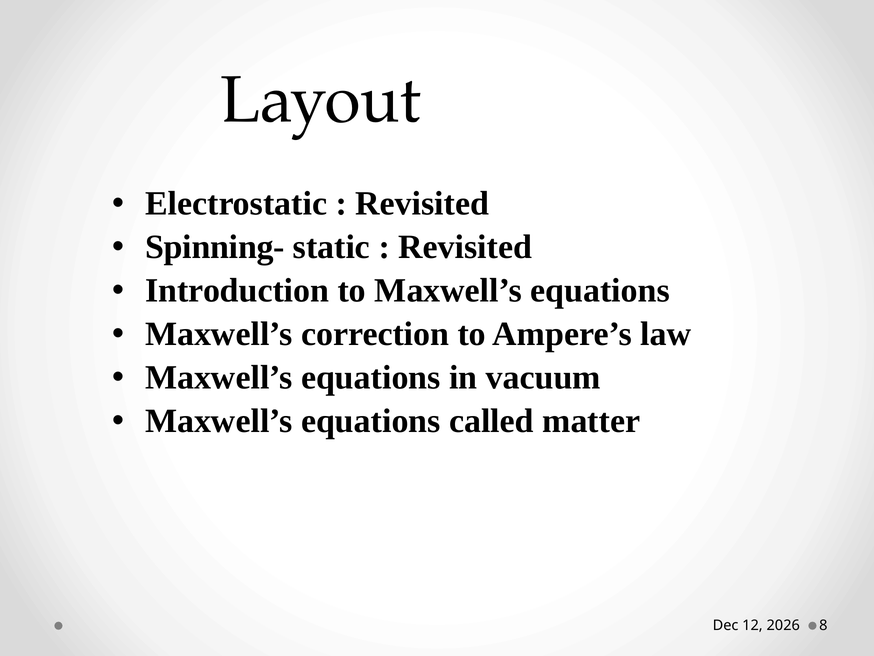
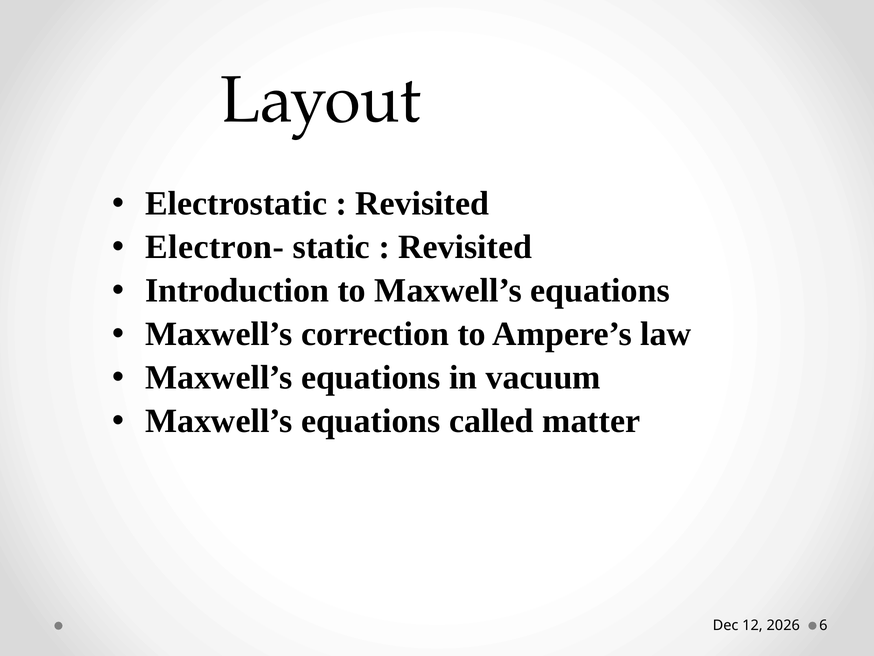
Spinning-: Spinning- -> Electron- (215, 247)
8: 8 -> 6 (823, 625)
